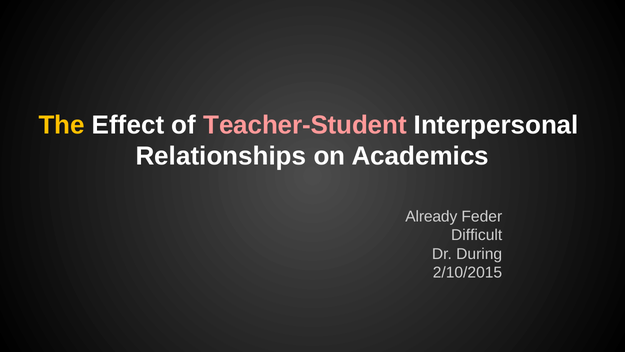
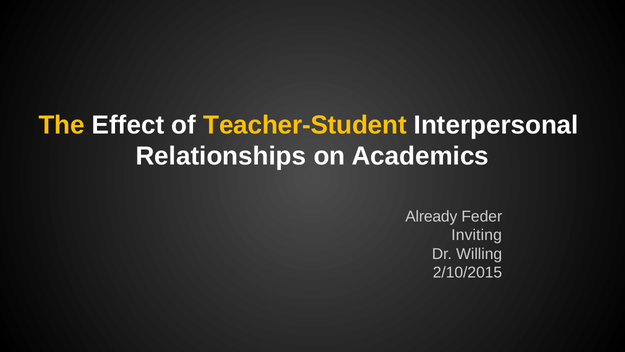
Teacher-Student colour: pink -> yellow (305, 125)
Difficult: Difficult -> Inviting (477, 235)
During: During -> Willing (479, 254)
